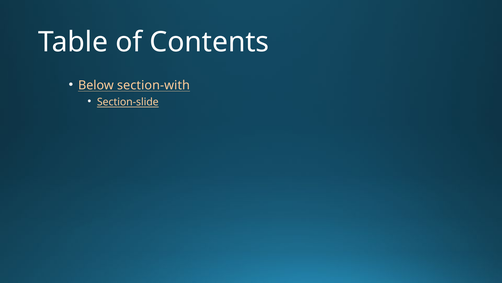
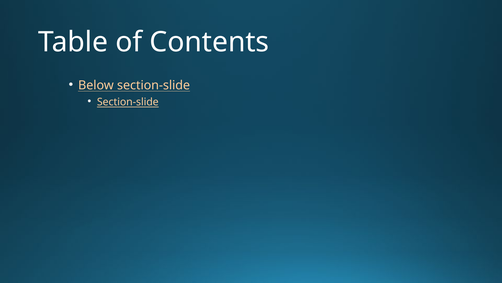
Below section-with: section-with -> section-slide (154, 85)
